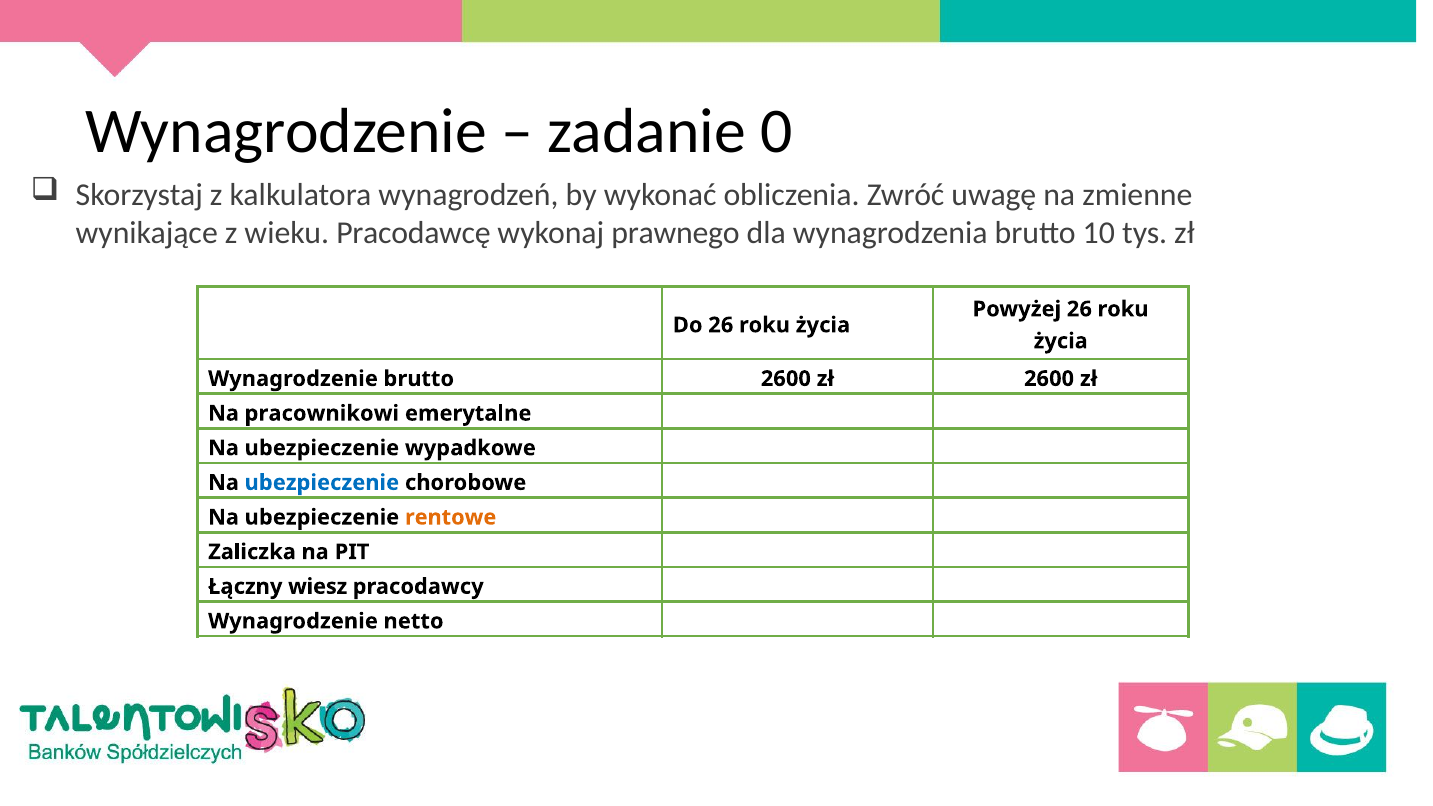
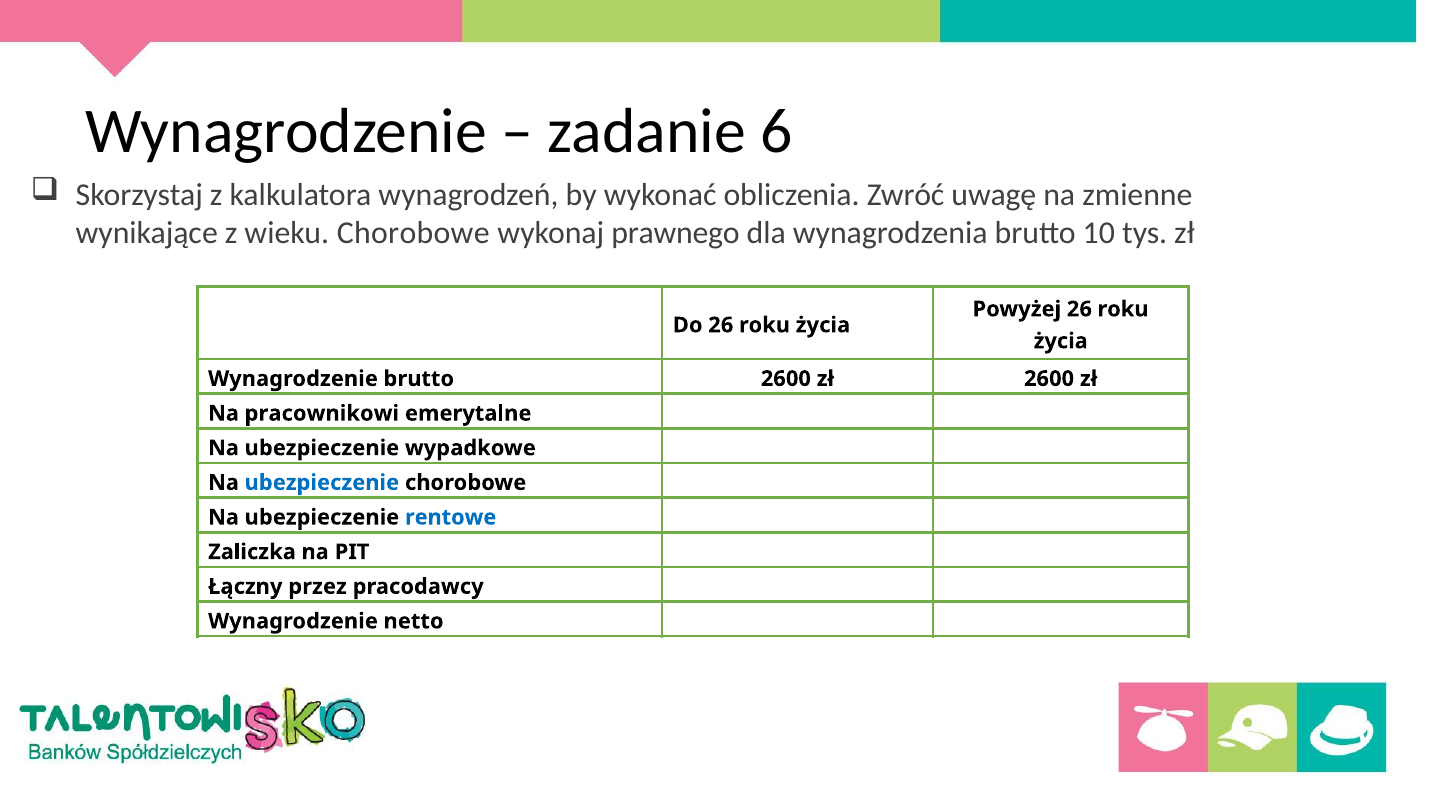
0: 0 -> 6 (777, 131)
wieku Pracodawcę: Pracodawcę -> Chorobowe (413, 233)
rentowe colour: orange -> blue (451, 517)
wiesz: wiesz -> przez (318, 587)
